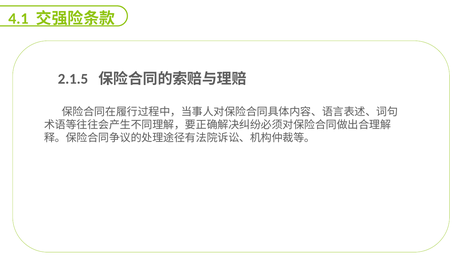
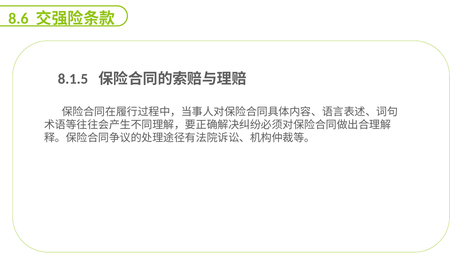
4.1: 4.1 -> 8.6 (18, 19)
2.1.5: 2.1.5 -> 8.1.5 (73, 79)
